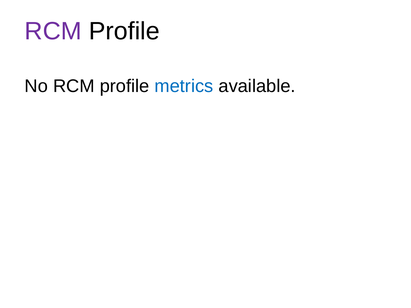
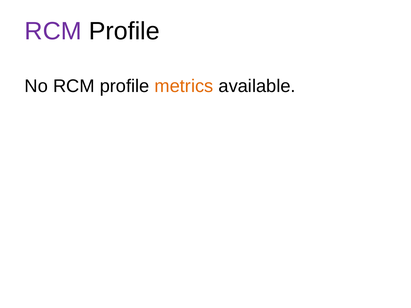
metrics colour: blue -> orange (184, 86)
